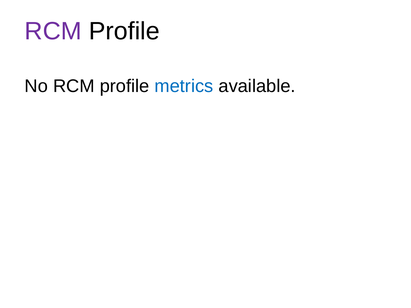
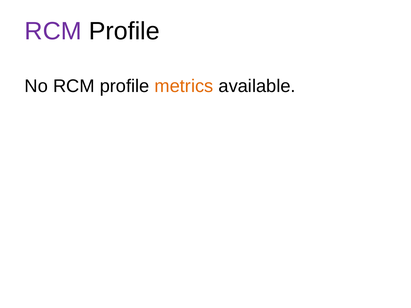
metrics colour: blue -> orange (184, 86)
